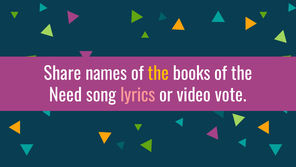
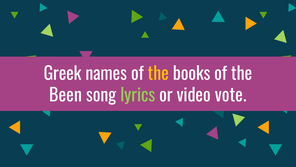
Share: Share -> Greek (63, 74)
Need: Need -> Been (66, 95)
lyrics colour: pink -> light green (138, 95)
